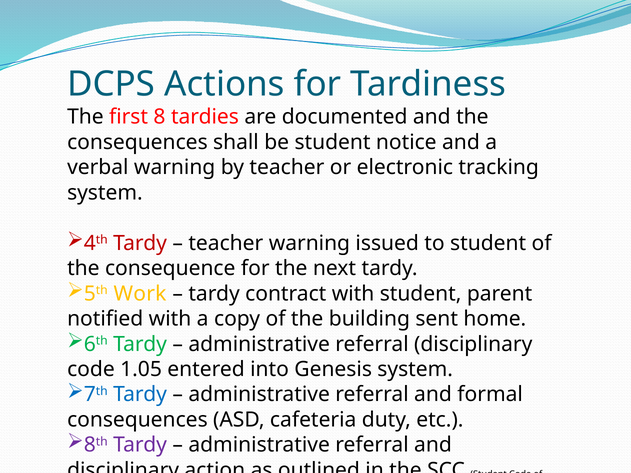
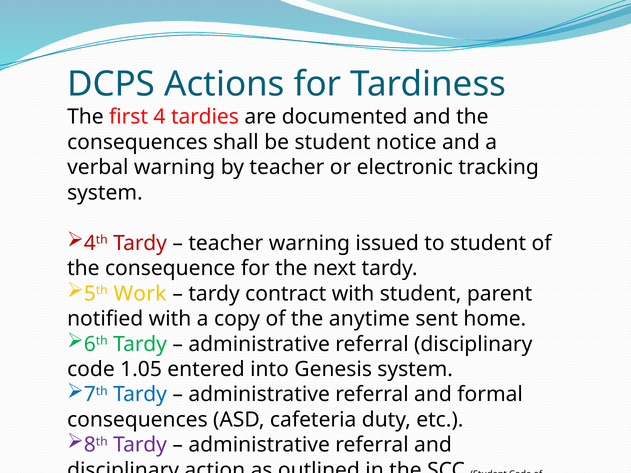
8: 8 -> 4 (160, 117)
building: building -> anytime (369, 319)
